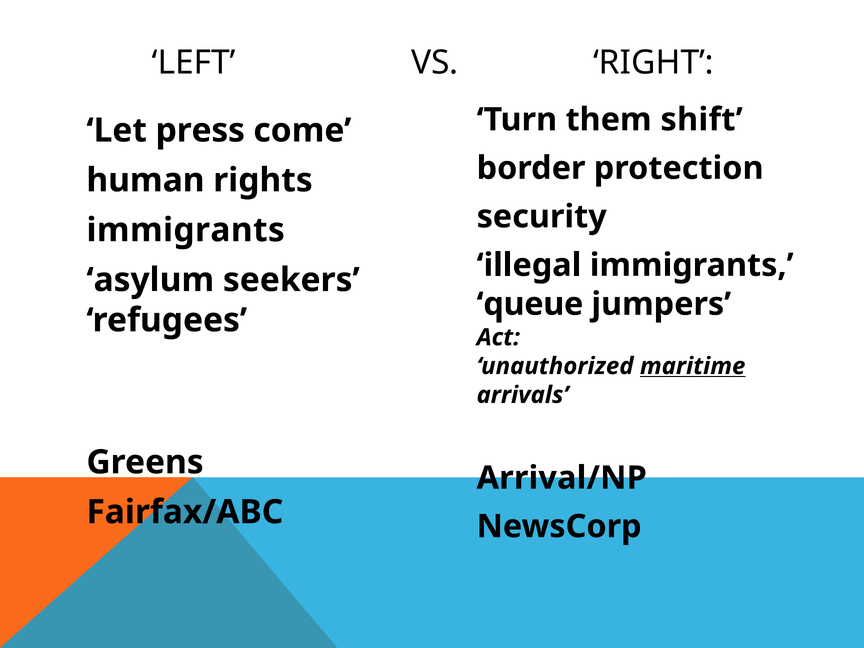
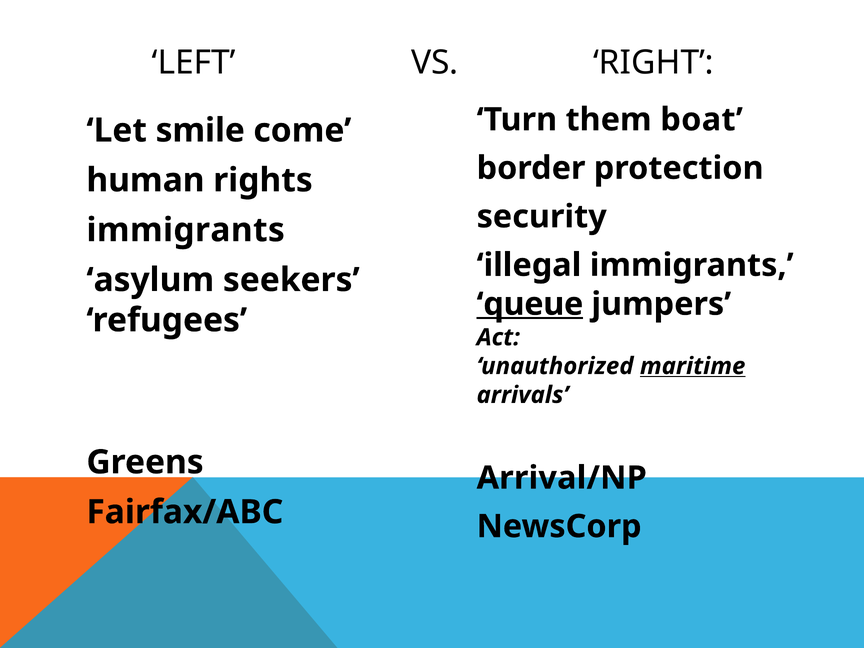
shift: shift -> boat (702, 120)
press: press -> smile (200, 130)
queue underline: none -> present (530, 304)
